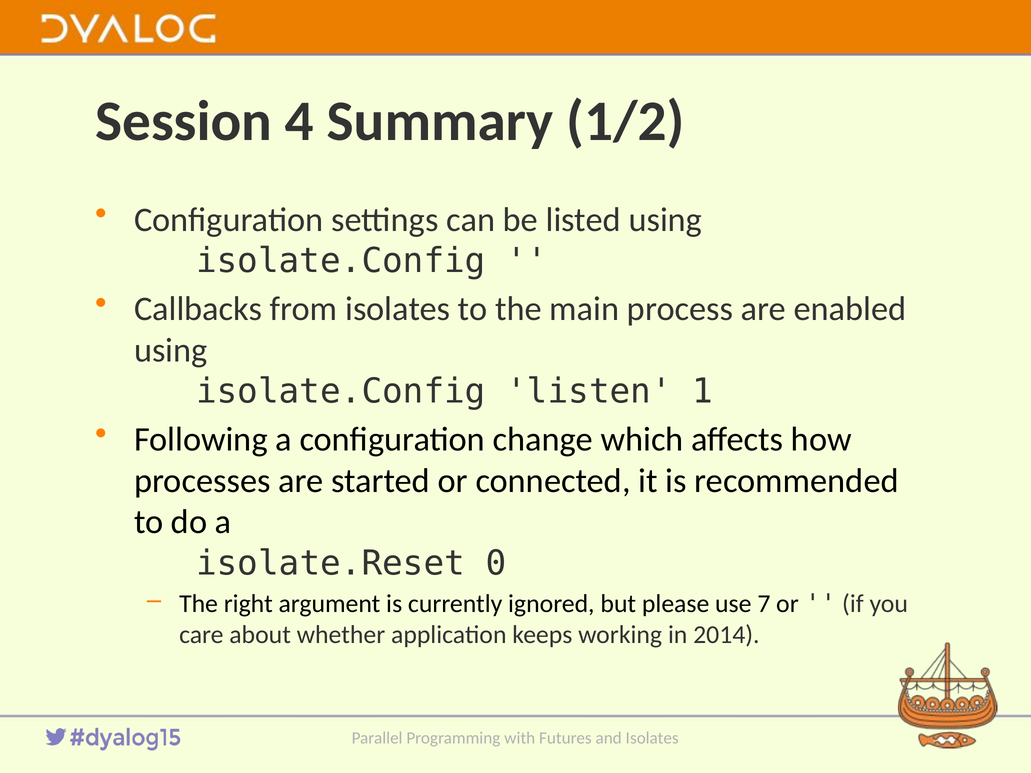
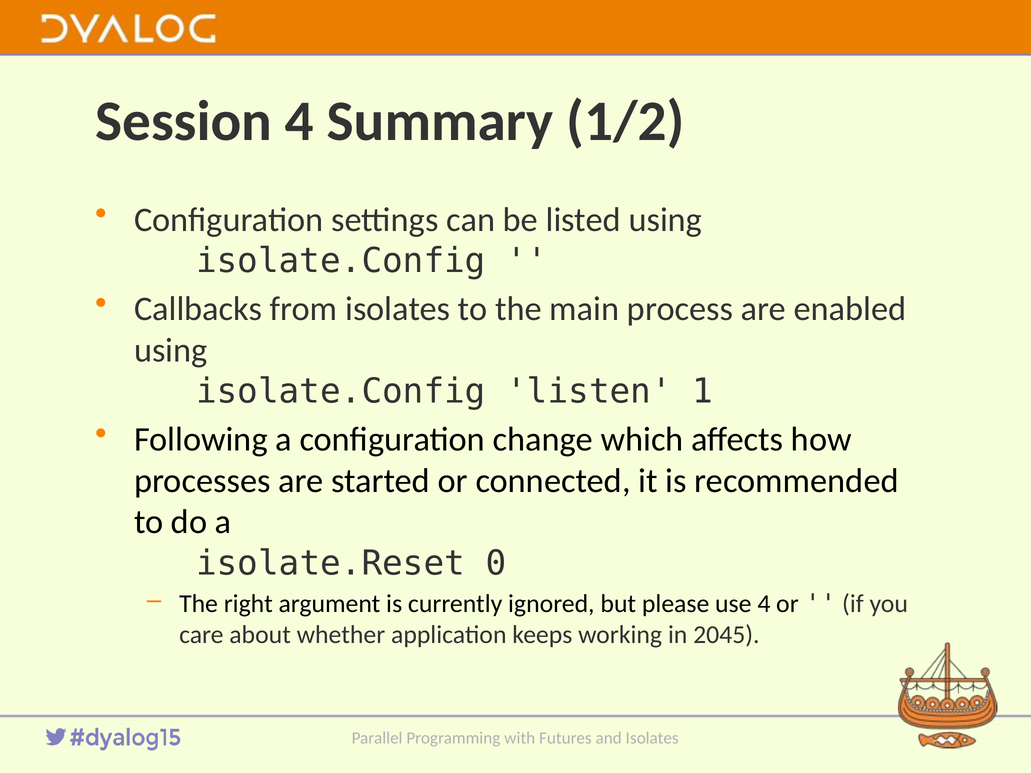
use 7: 7 -> 4 (764, 604)
2014: 2014 -> 2045 (726, 635)
